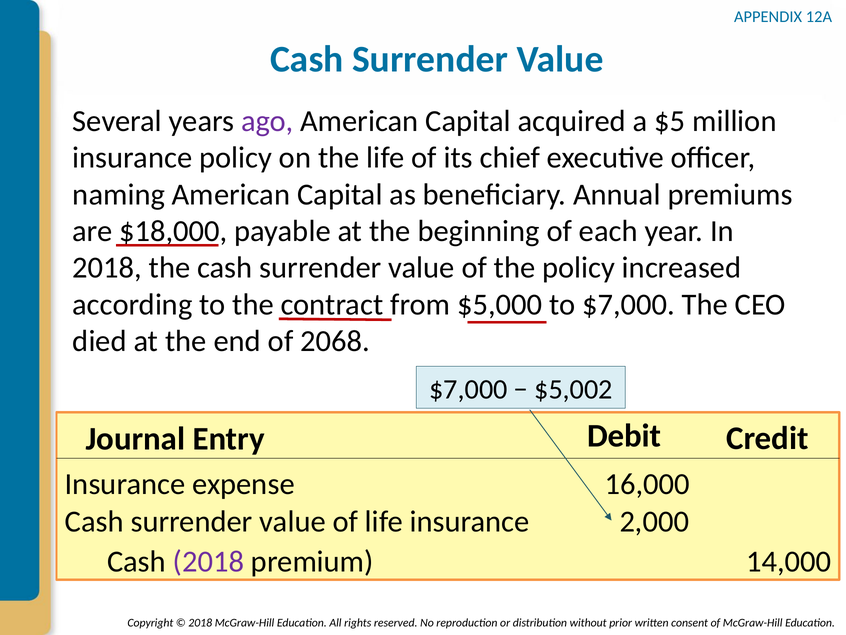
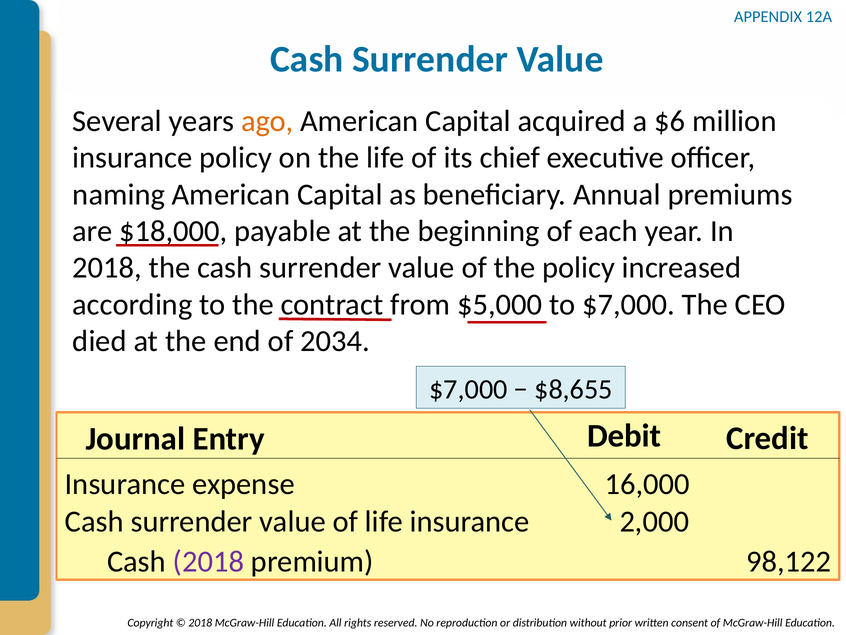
ago colour: purple -> orange (267, 121)
$5: $5 -> $6 (670, 121)
2068: 2068 -> 2034 (335, 341)
$5,002: $5,002 -> $8,655 (573, 389)
14,000: 14,000 -> 98,122 (789, 561)
